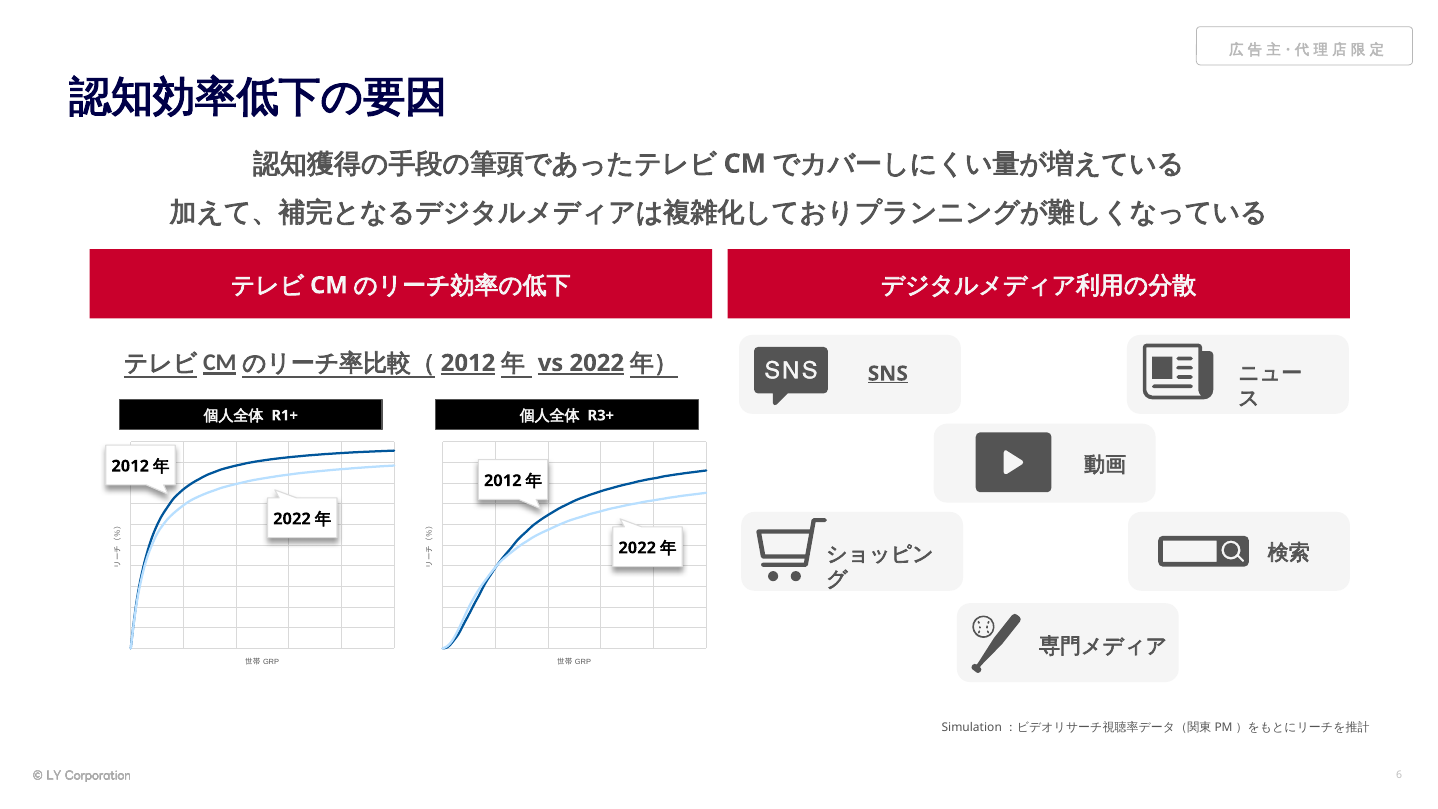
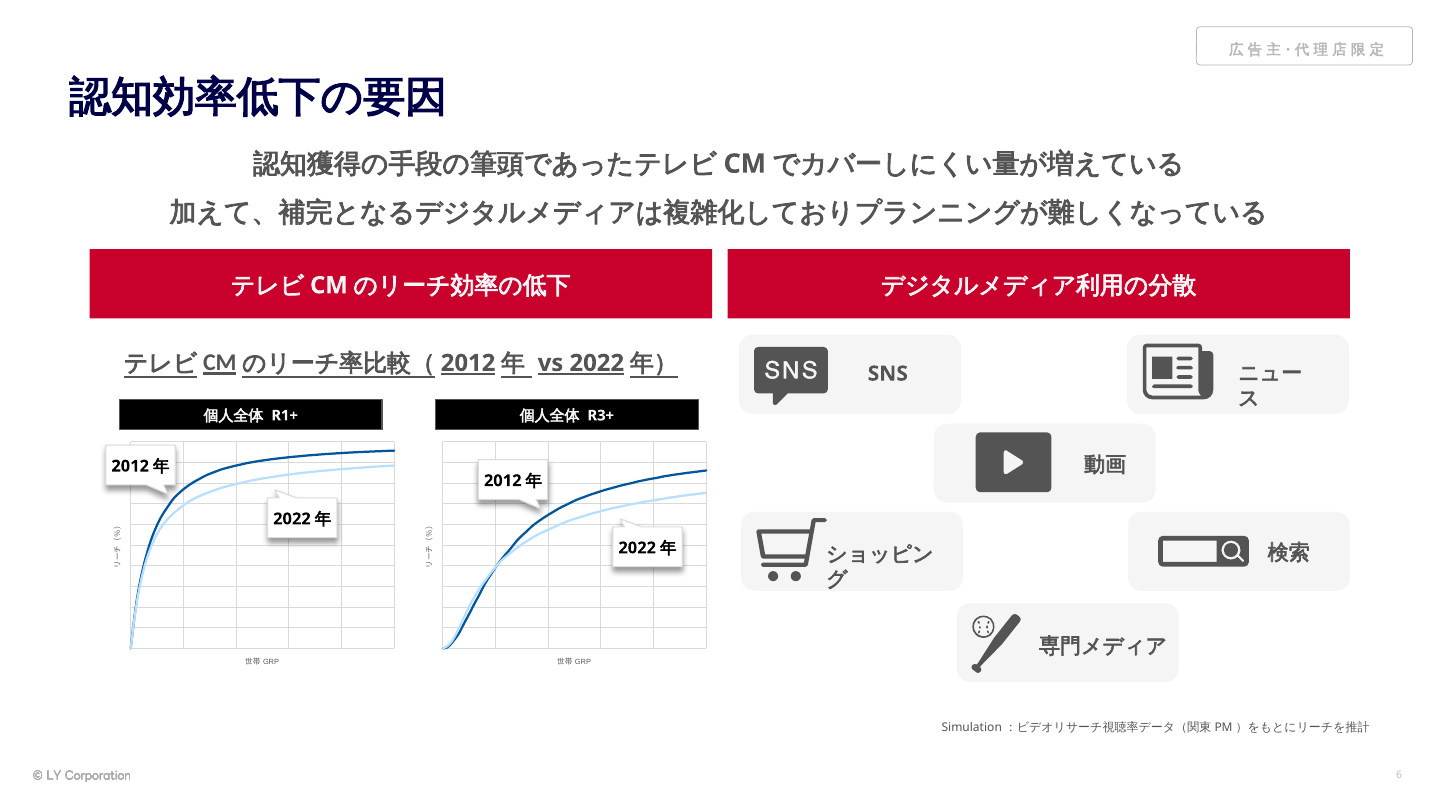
SNS underline: present -> none (888, 374)
